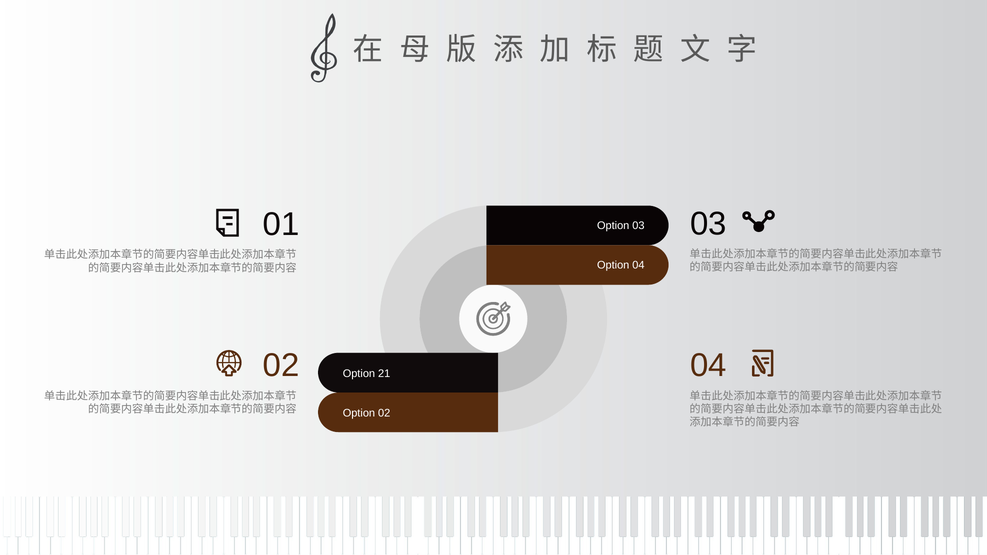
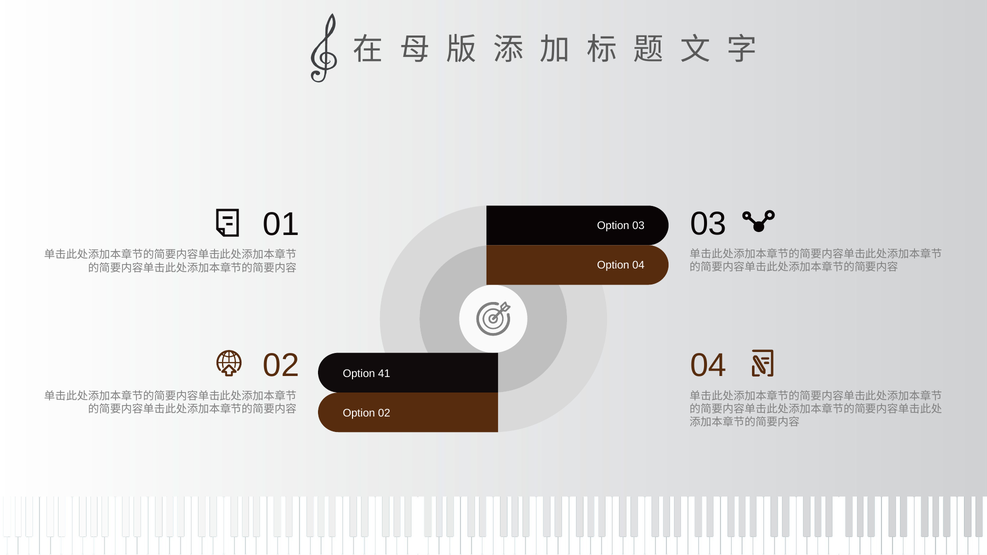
21: 21 -> 41 (384, 374)
